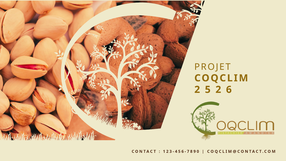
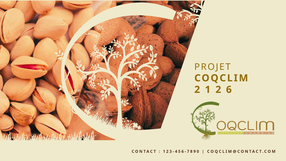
5: 5 -> 1 (208, 90)
